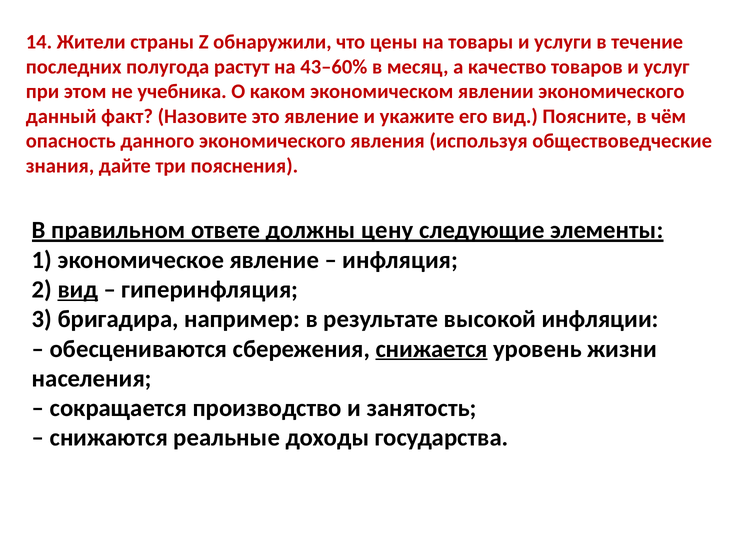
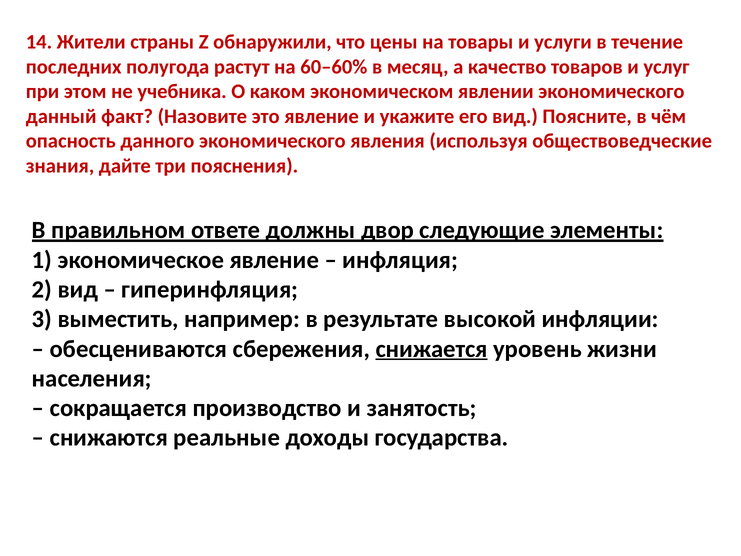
43–60%: 43–60% -> 60–60% (334, 67)
цену: цену -> двор (388, 230)
вид underline: present -> none (78, 289)
бригадира: бригадира -> выместить (118, 319)
